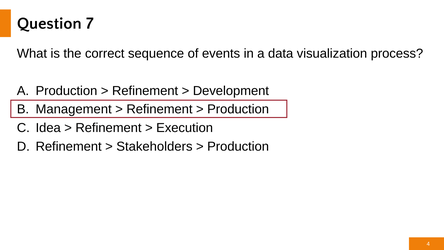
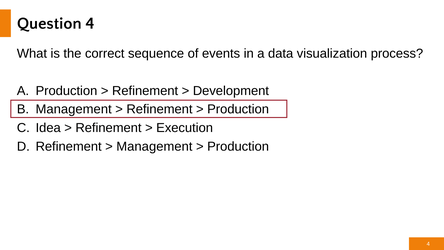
Question 7: 7 -> 4 (90, 23)
Stakeholders: Stakeholders -> Management (154, 146)
